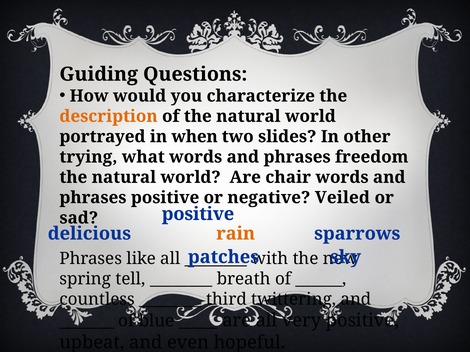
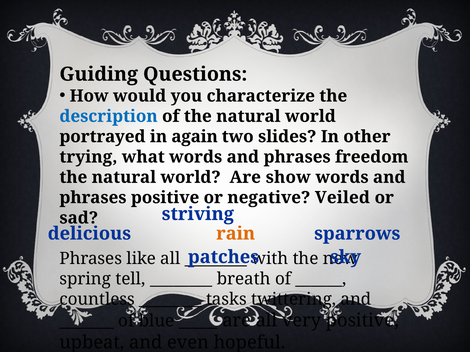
description colour: orange -> blue (109, 116)
when: when -> again (195, 137)
chair: chair -> show (288, 177)
positive: positive -> striving (198, 214)
third: third -> tasks (226, 300)
